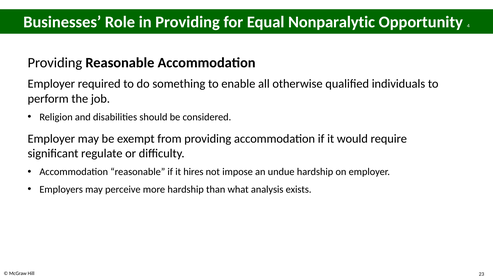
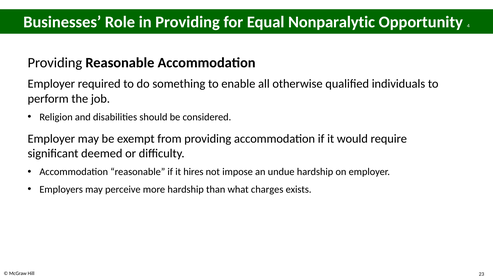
regulate: regulate -> deemed (102, 154)
analysis: analysis -> charges (267, 190)
